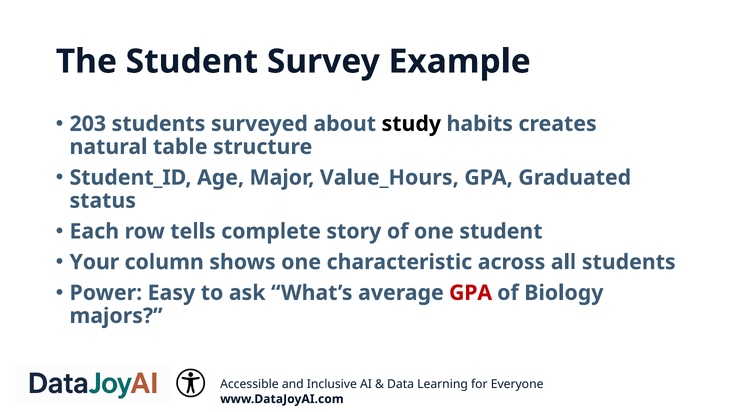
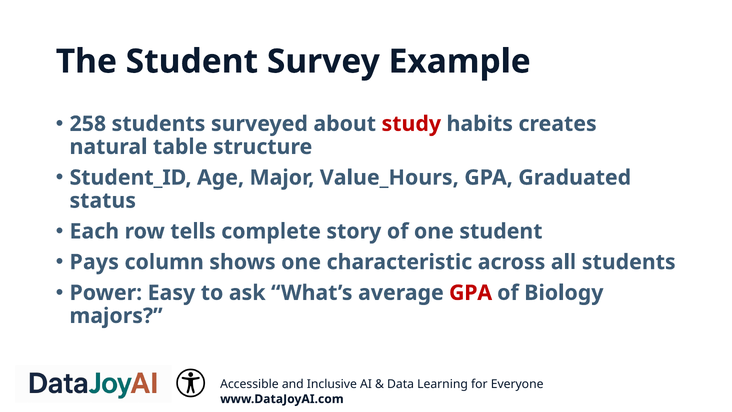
203: 203 -> 258 (88, 124)
study colour: black -> red (411, 124)
Your: Your -> Pays (94, 262)
